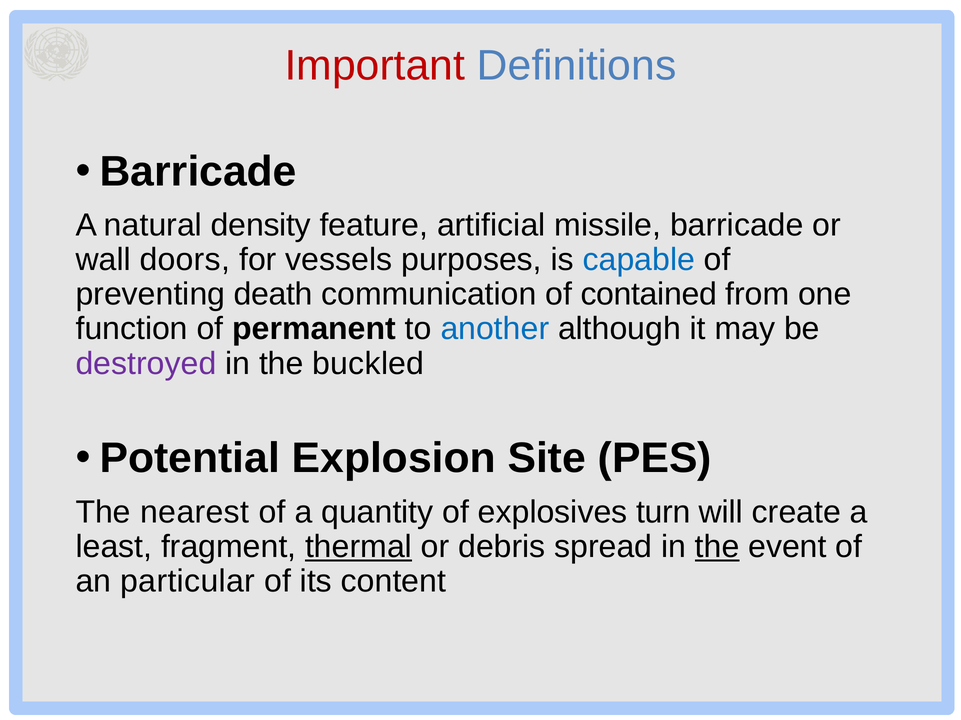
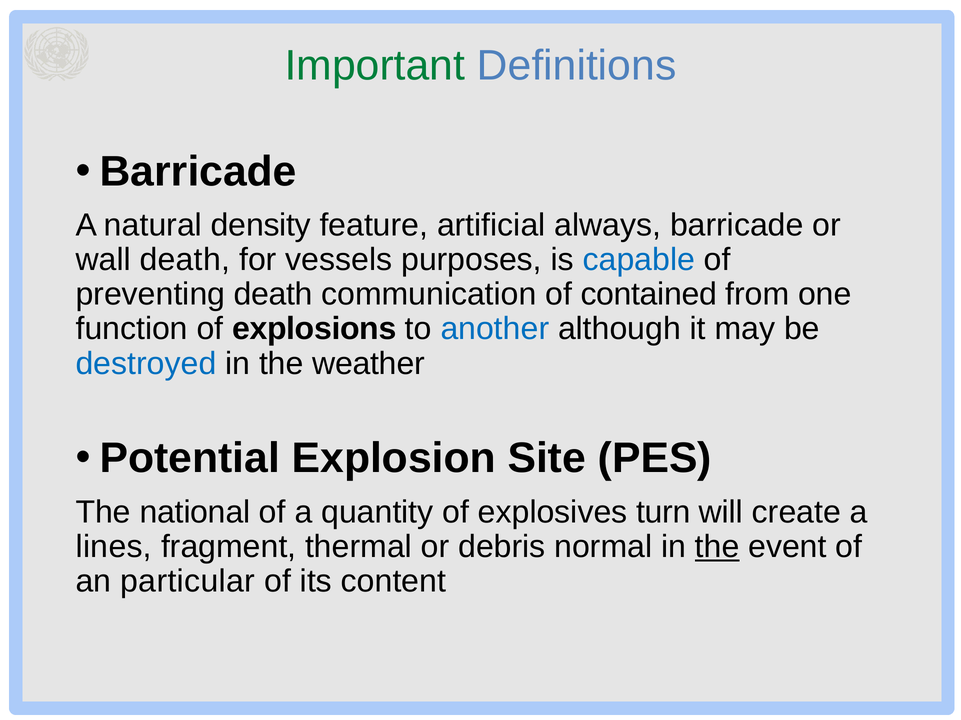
Important colour: red -> green (375, 66)
missile: missile -> always (608, 226)
wall doors: doors -> death (185, 260)
permanent: permanent -> explosions (314, 329)
destroyed colour: purple -> blue (146, 364)
buckled: buckled -> weather (369, 364)
nearest: nearest -> national (195, 513)
least: least -> lines (114, 547)
thermal underline: present -> none (359, 547)
spread: spread -> normal (603, 547)
